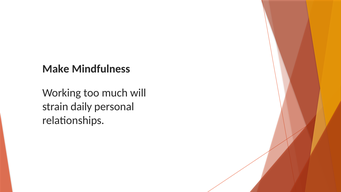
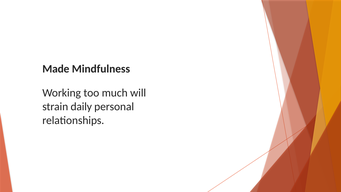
Make: Make -> Made (56, 69)
